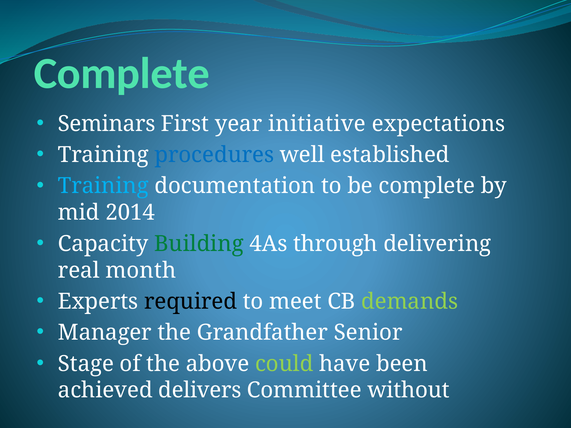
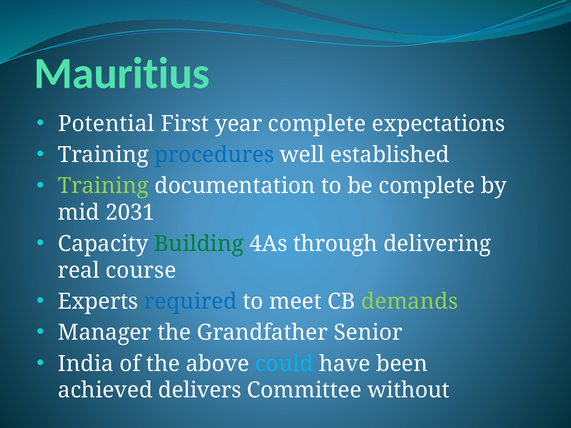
Complete: Complete -> Mauritius (122, 74)
Seminars: Seminars -> Potential (106, 124)
year initiative: initiative -> complete (317, 124)
Training colour: light blue -> light green (103, 186)
2014: 2014 -> 2031 (130, 213)
month: month -> course (141, 271)
required colour: black -> blue (191, 302)
Stage: Stage -> India (86, 364)
could colour: light green -> light blue (284, 364)
